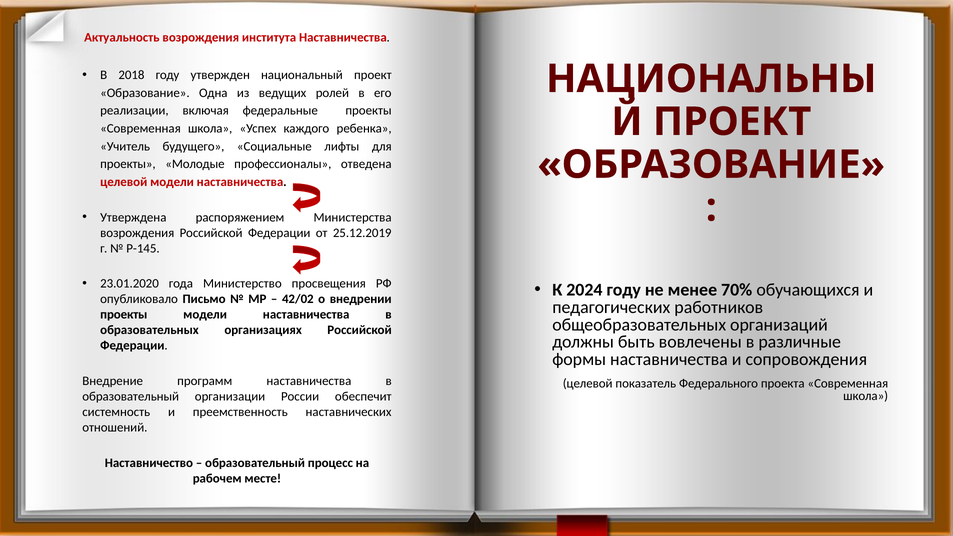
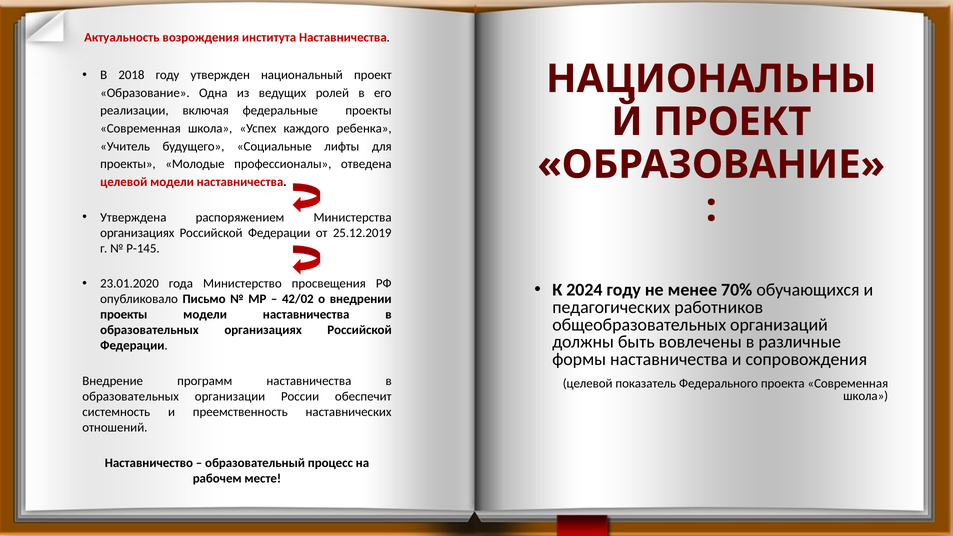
возрождения: возрождения -> организациях (137, 233)
образовательный: образовательный -> образовательных (131, 397)
